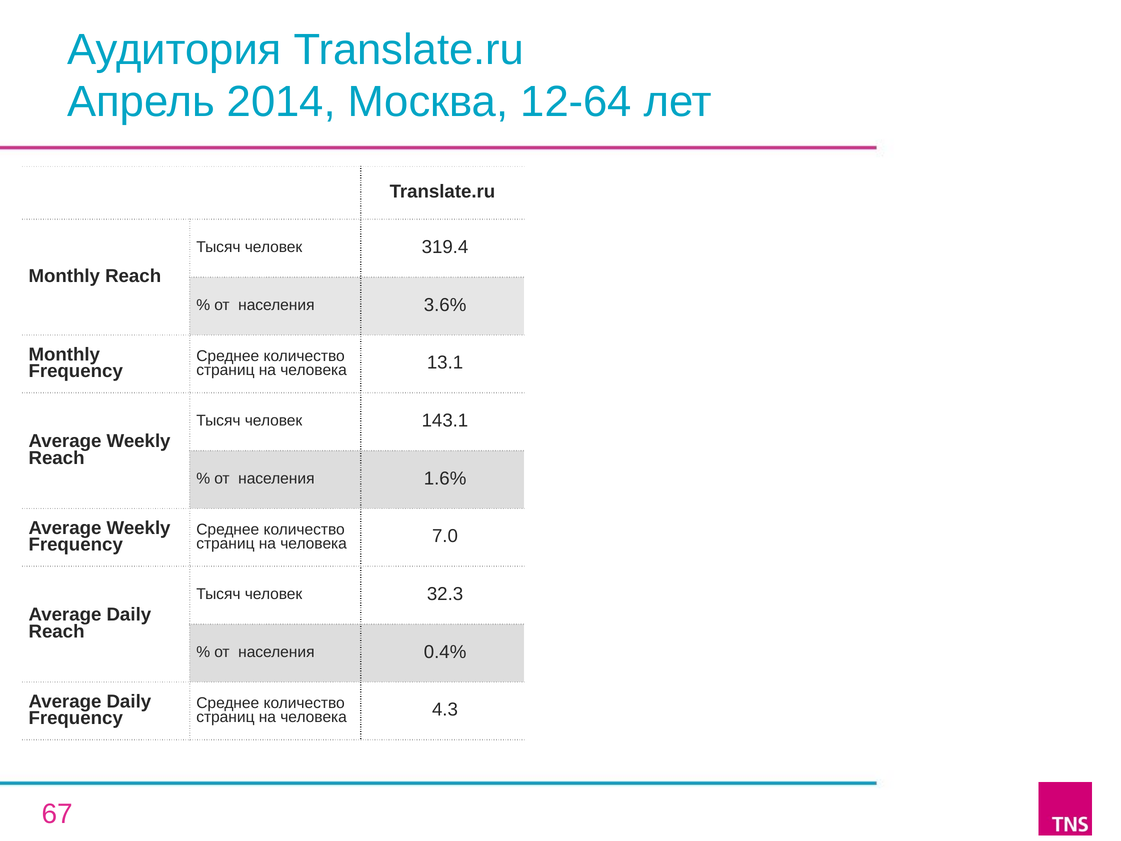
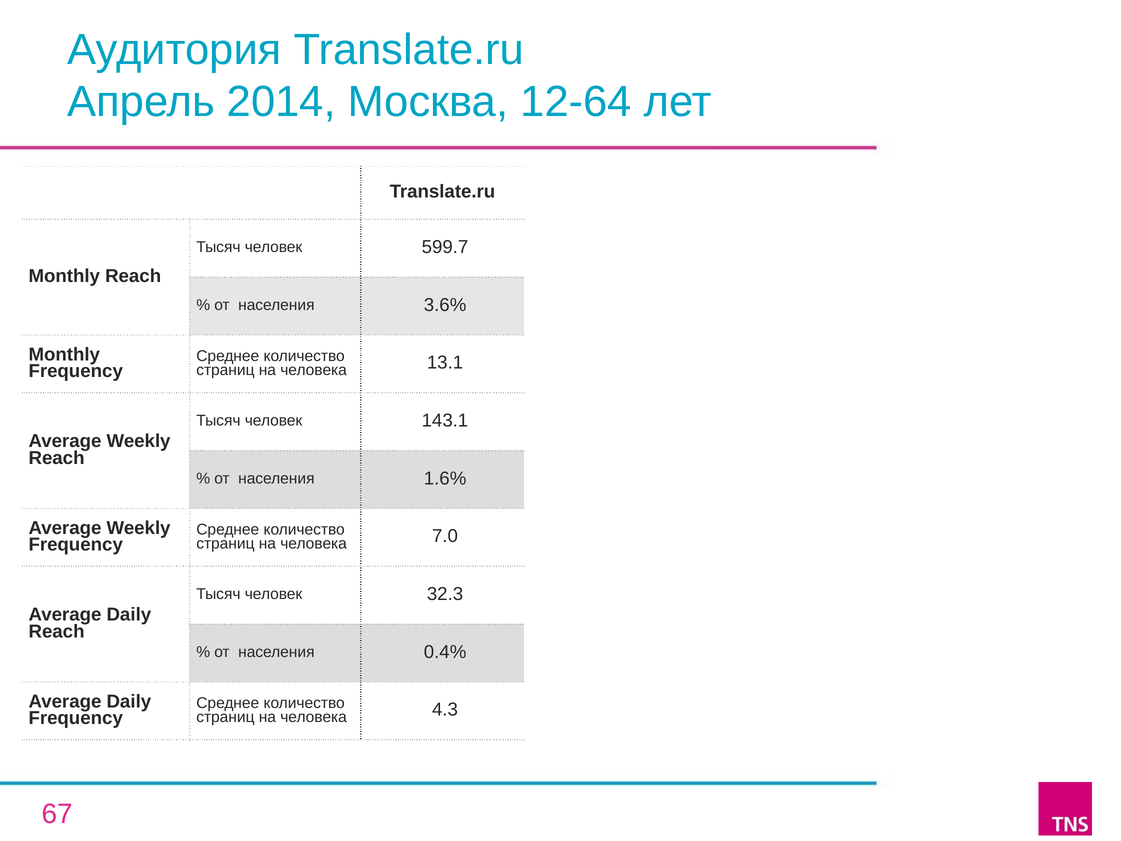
319.4: 319.4 -> 599.7 (445, 247)
